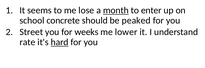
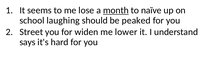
enter: enter -> naïve (151, 10)
concrete: concrete -> laughing (63, 21)
weeks: weeks -> widen (86, 32)
rate: rate -> says (28, 42)
hard underline: present -> none (60, 42)
